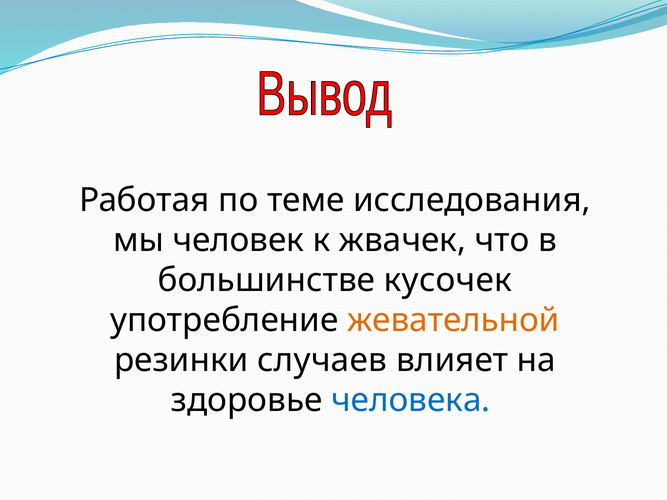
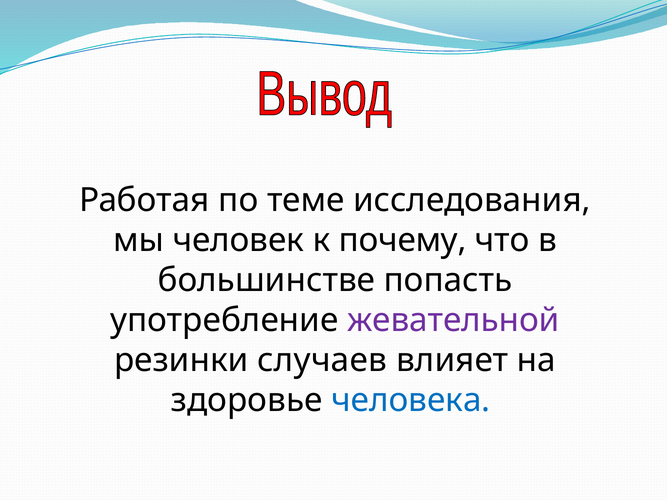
жвачек: жвачек -> почему (403, 240)
кусочек: кусочек -> попасть (448, 280)
жевательной colour: orange -> purple (453, 320)
